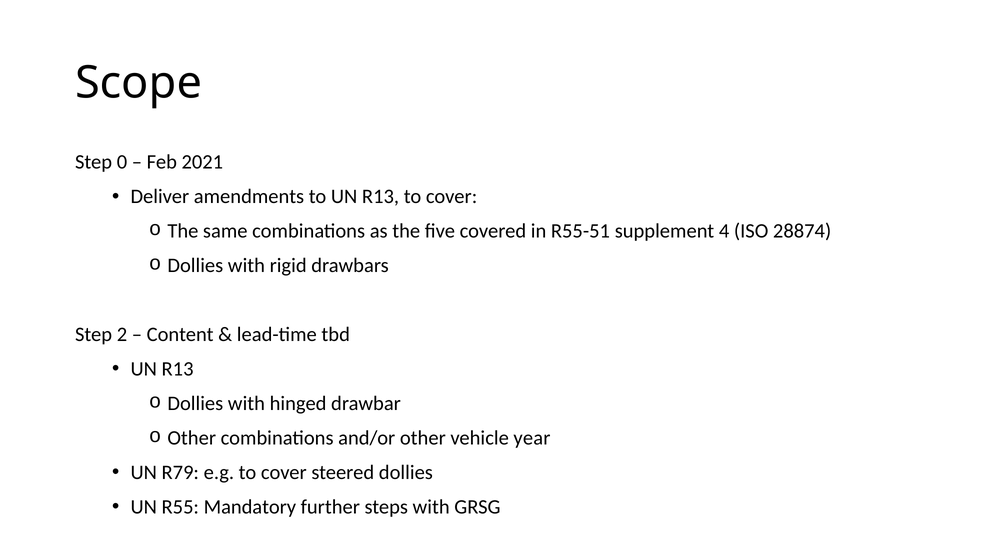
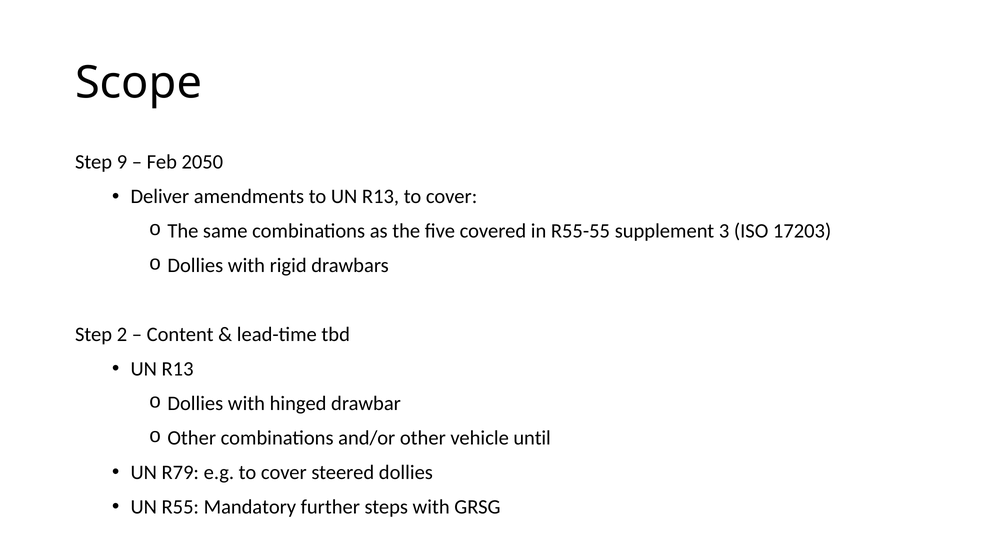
0: 0 -> 9 (122, 162)
2021: 2021 -> 2050 (202, 162)
R55-51: R55-51 -> R55-55 (580, 231)
4: 4 -> 3 (724, 231)
28874: 28874 -> 17203 (802, 231)
year: year -> until (532, 438)
